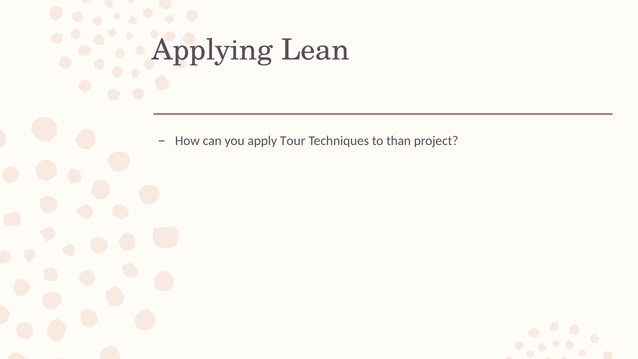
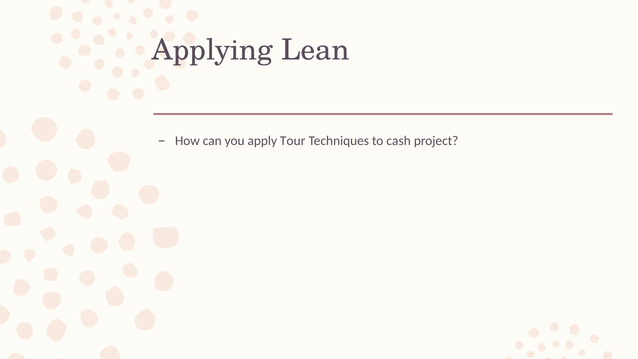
than: than -> cash (399, 141)
